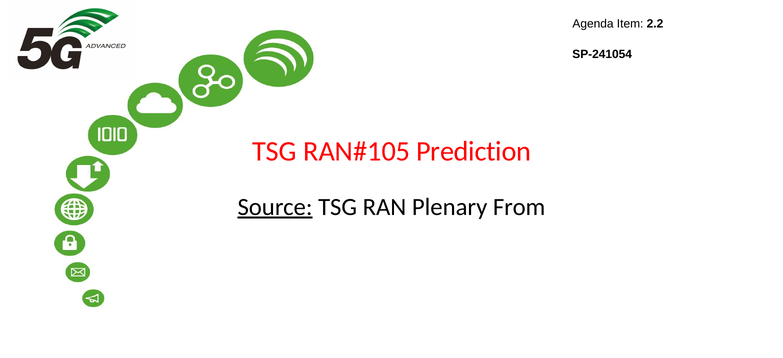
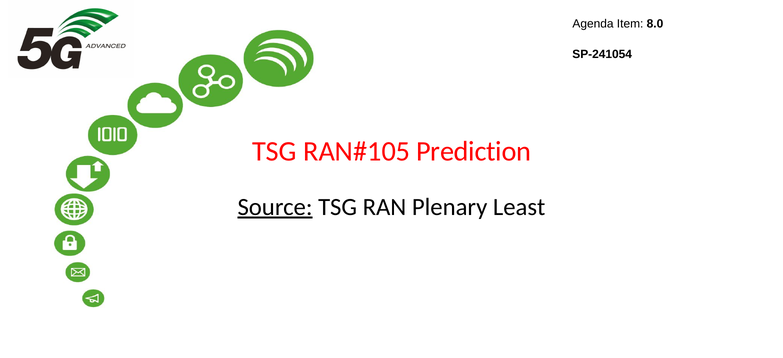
2.2: 2.2 -> 8.0 (655, 24)
From: From -> Least (519, 207)
